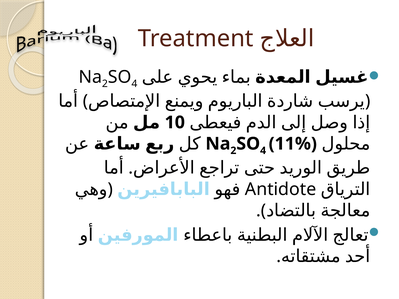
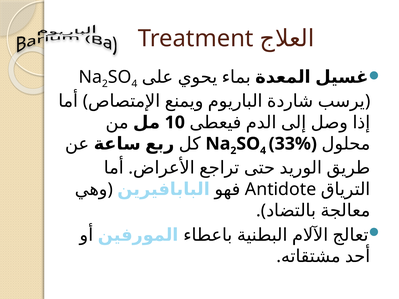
11%: 11% -> 33% (293, 144)
